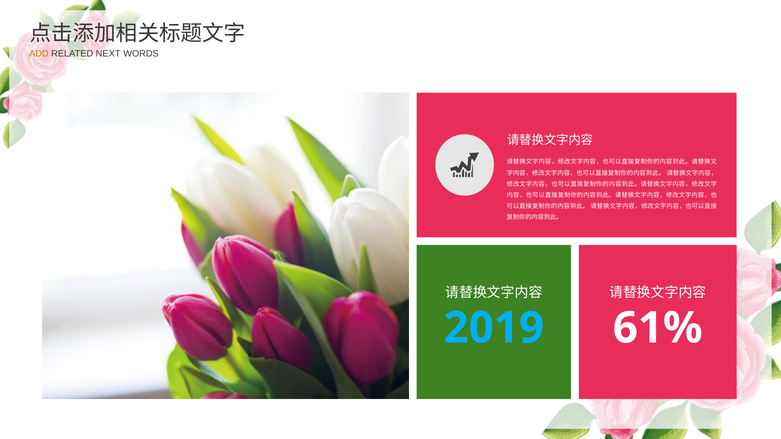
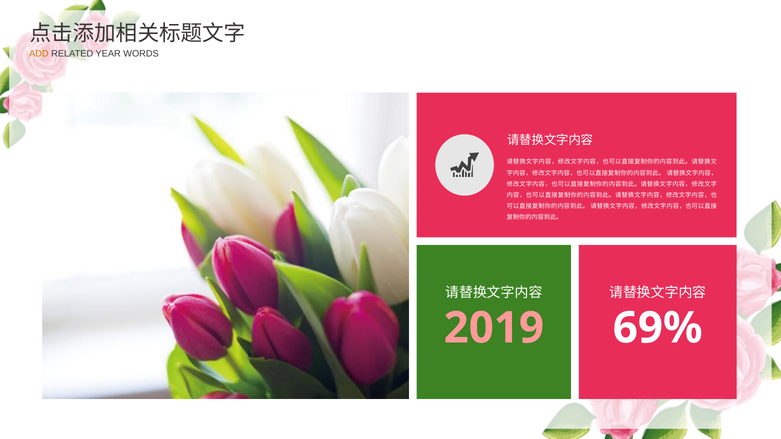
NEXT: NEXT -> YEAR (108, 54)
2019 colour: light blue -> pink (494, 328)
61%: 61% -> 69% (658, 328)
